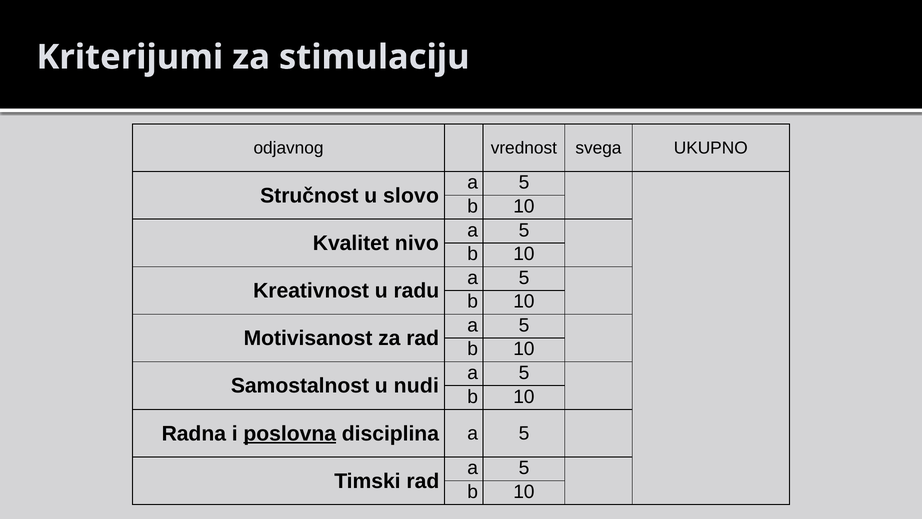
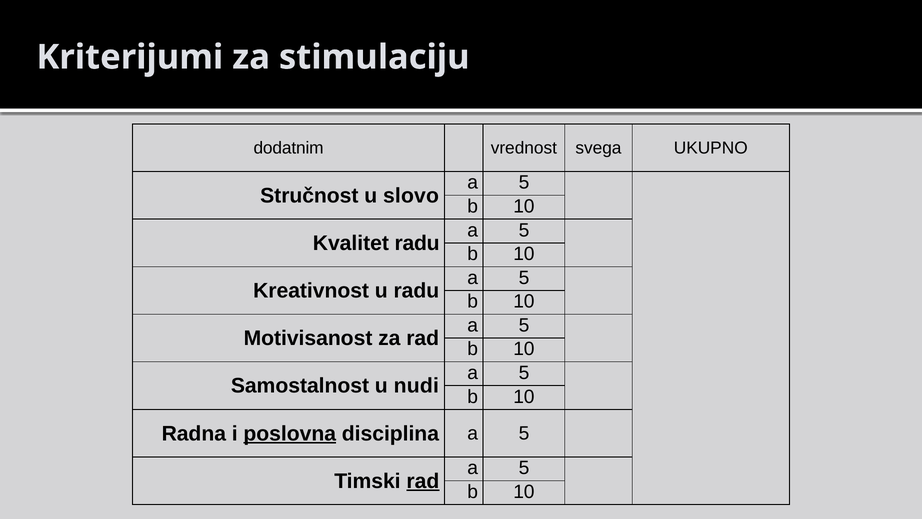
odjavnog: odjavnog -> dodatnim (289, 148)
Kvalitet nivo: nivo -> radu (417, 243)
rad underline: none -> present (423, 481)
